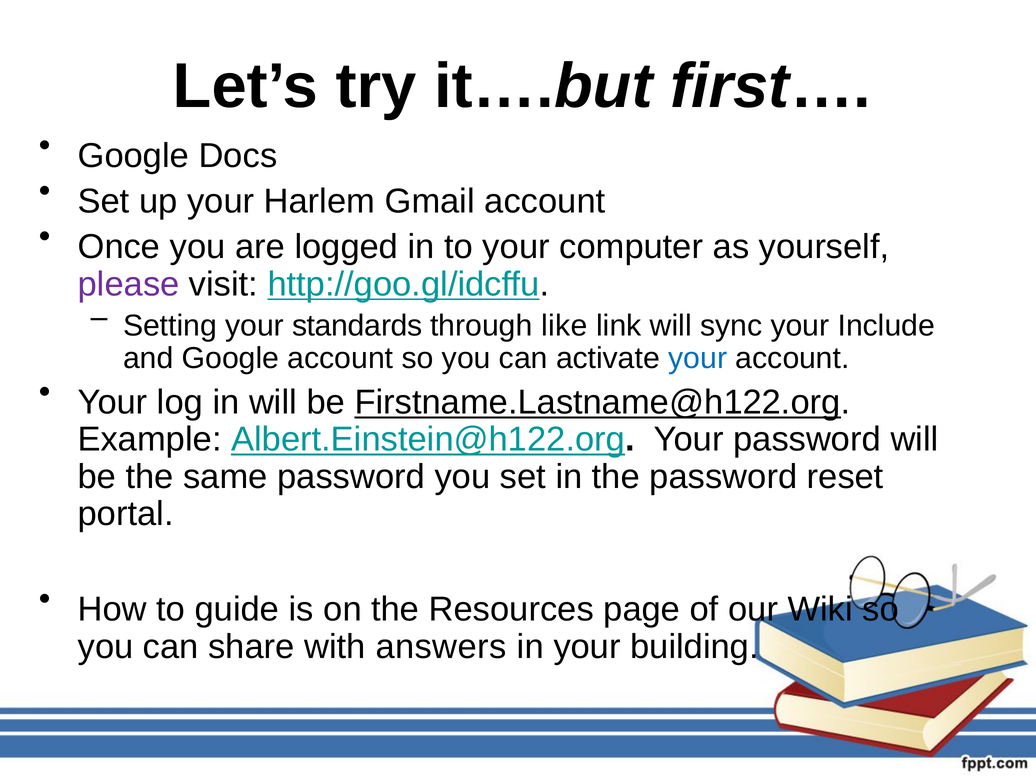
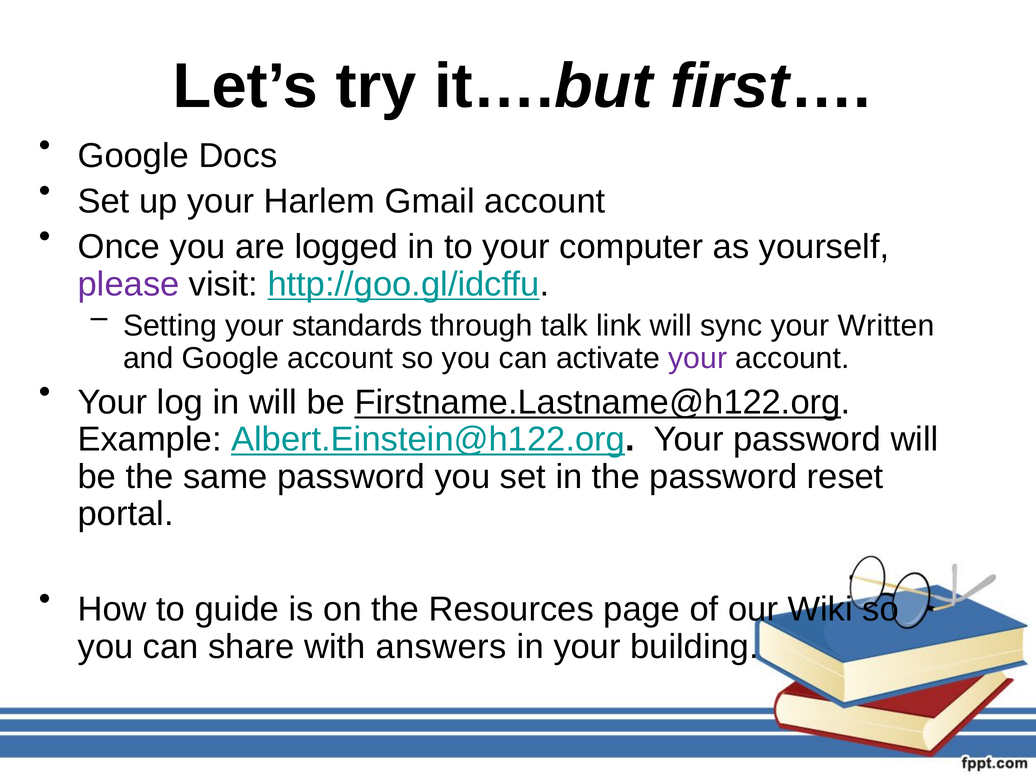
like: like -> talk (564, 326)
Include: Include -> Written (886, 326)
your colour: blue -> purple (698, 358)
